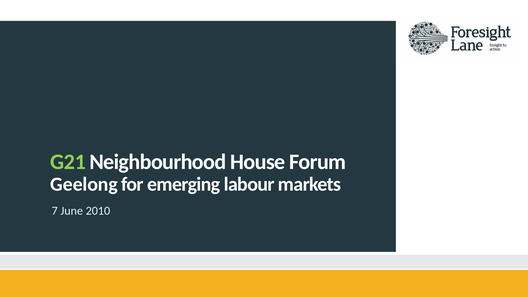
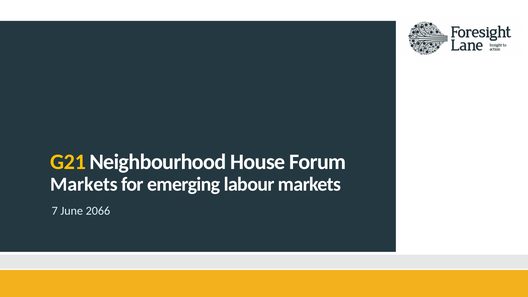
G21 colour: light green -> yellow (68, 162)
Geelong: Geelong -> Markets (84, 184)
2010: 2010 -> 2066 (98, 211)
